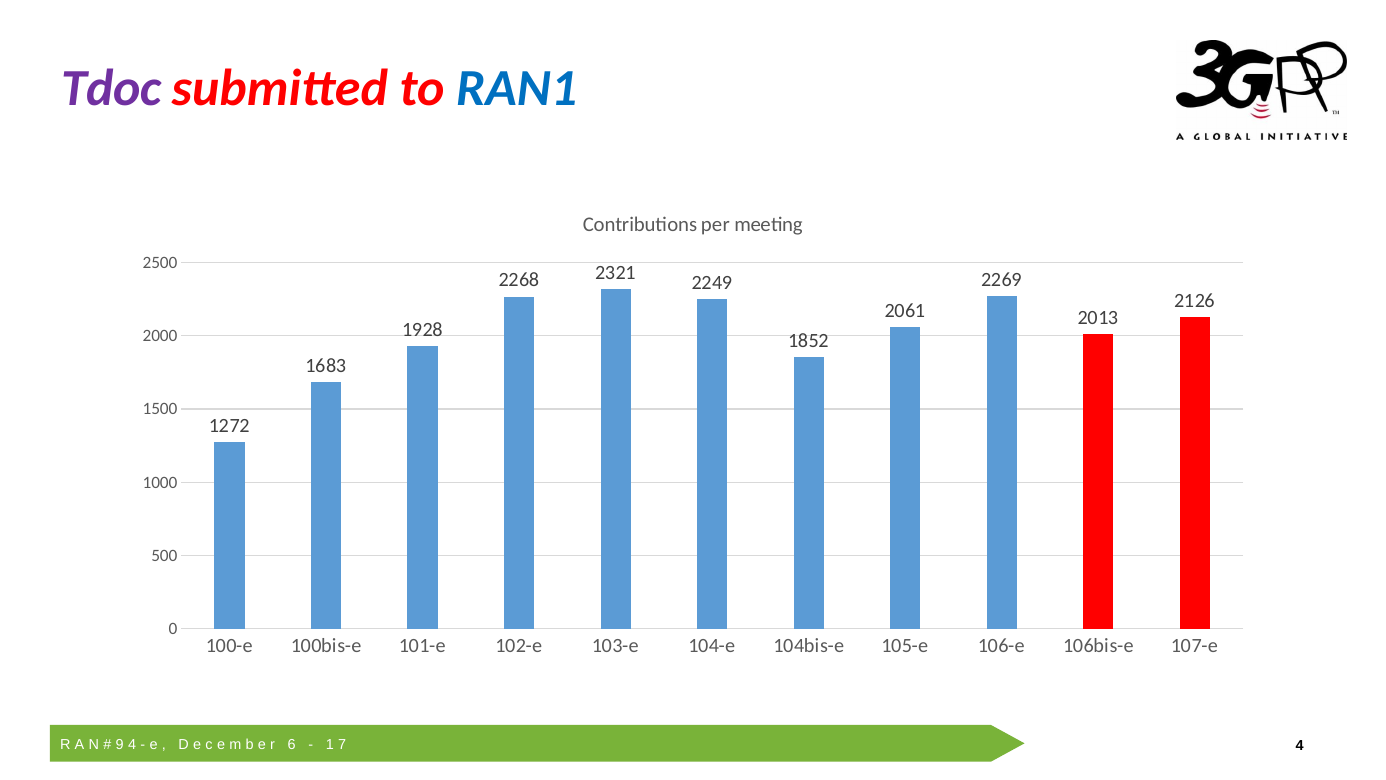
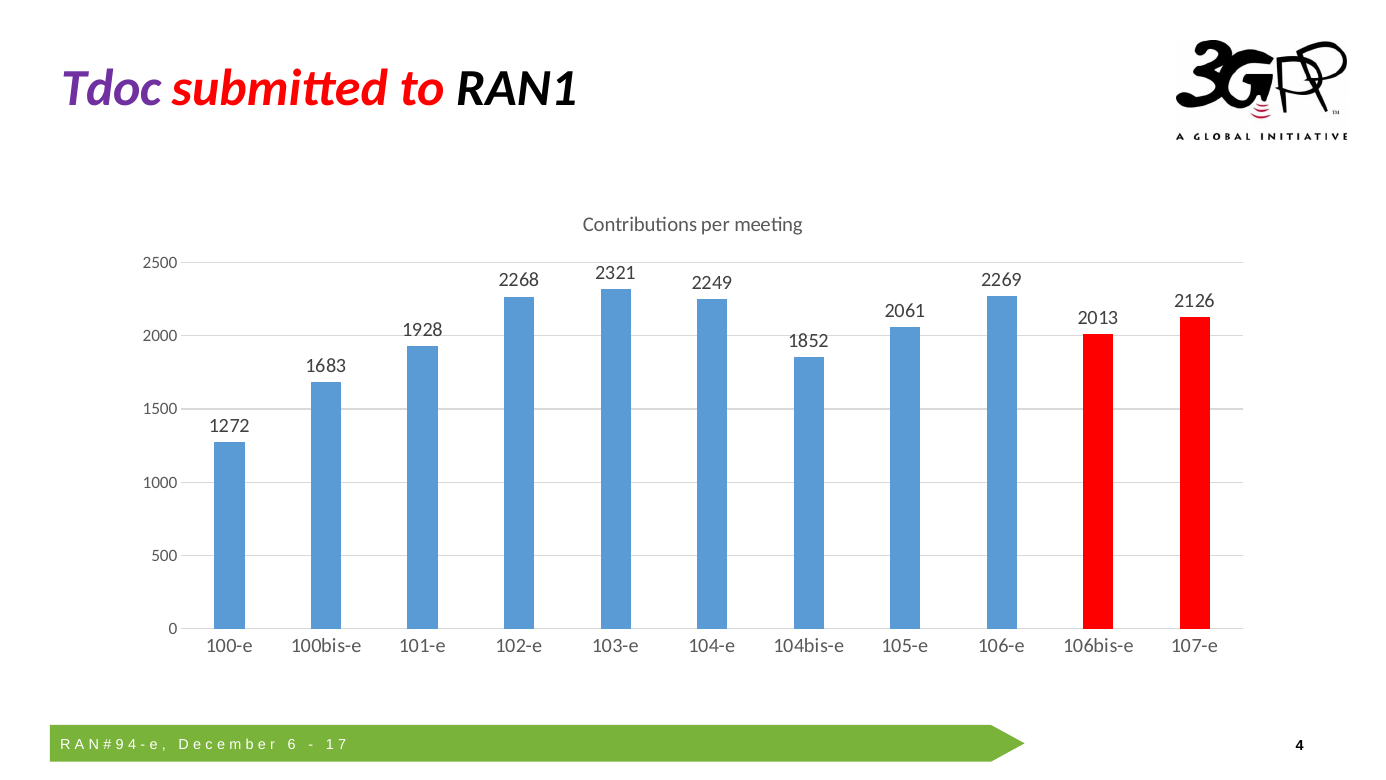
RAN1 colour: blue -> black (517, 88)
